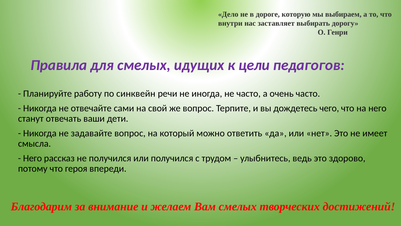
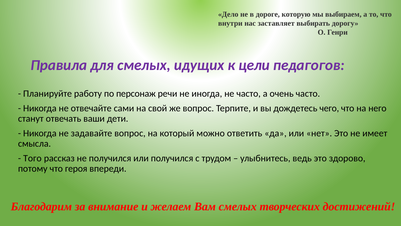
синквейн: синквейн -> персонаж (136, 94)
Него: Него -> Того (32, 158)
